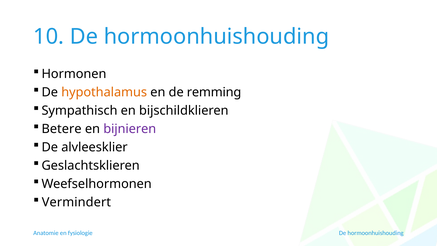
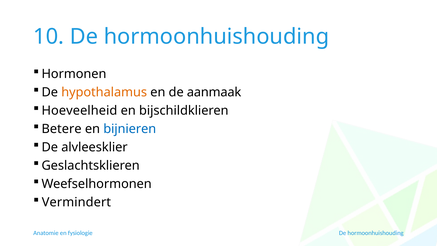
remming: remming -> aanmaak (214, 92)
Sympathisch: Sympathisch -> Hoeveelheid (79, 111)
bijnieren colour: purple -> blue (130, 129)
